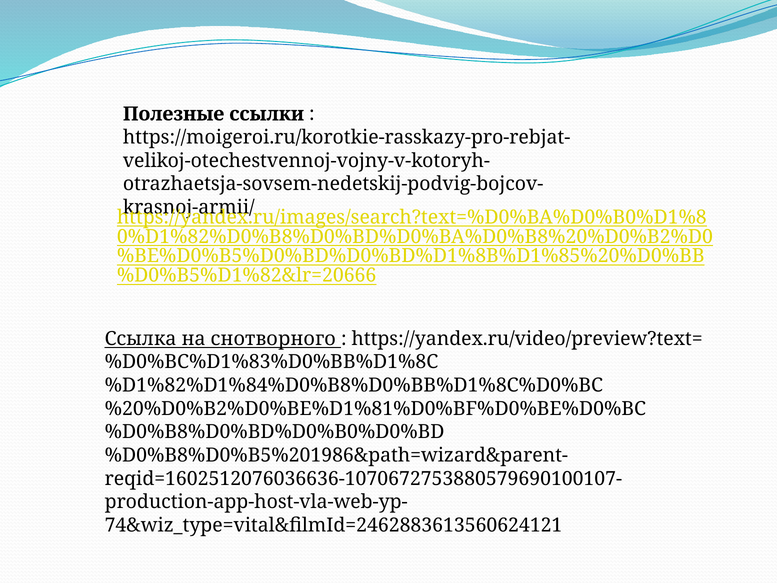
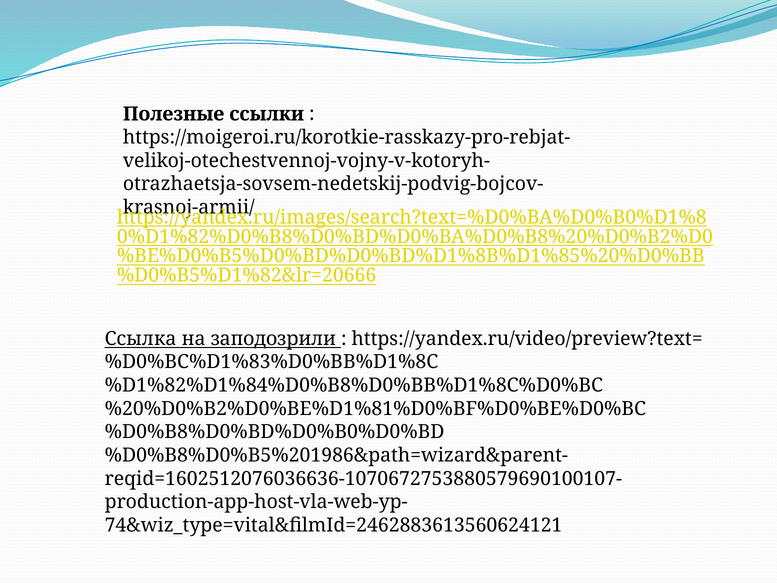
снотворного: снотворного -> заподозрили (273, 339)
